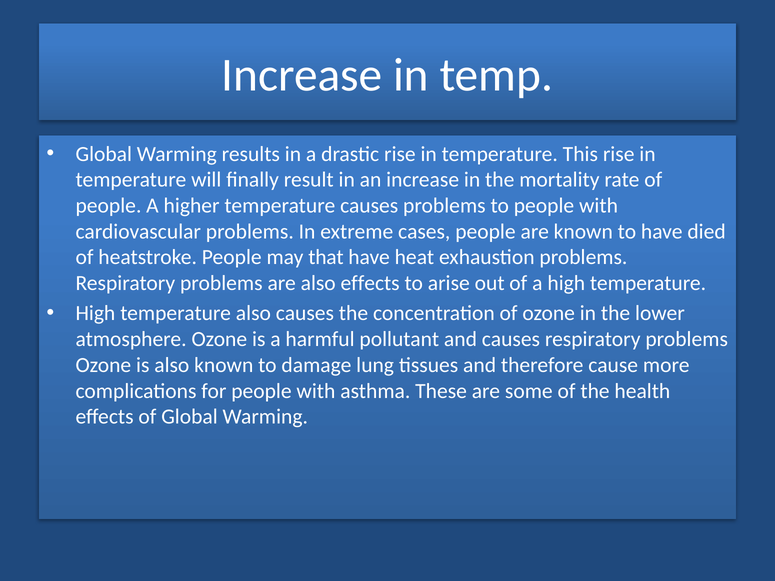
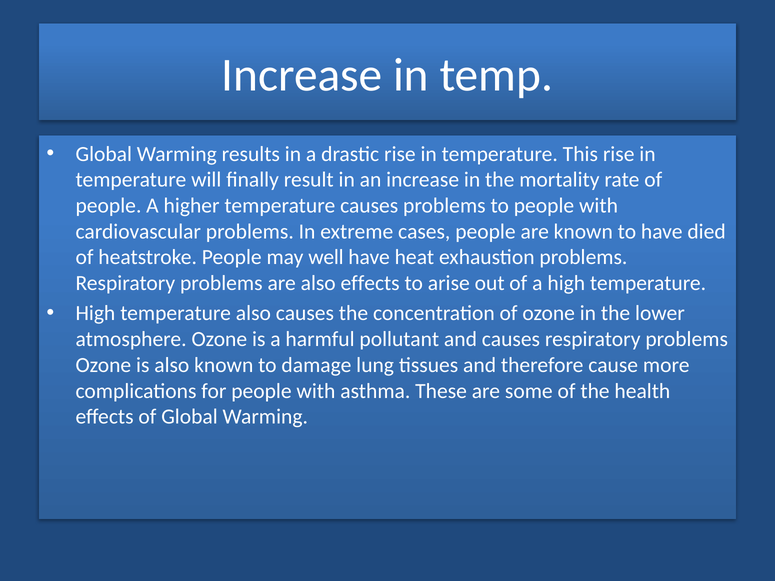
that: that -> well (326, 257)
